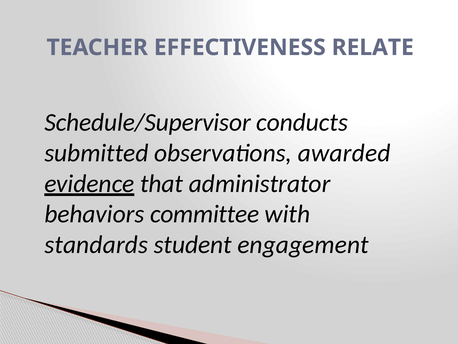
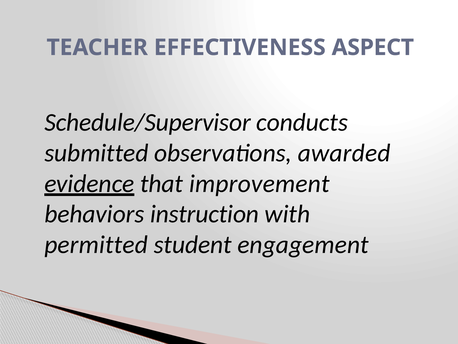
RELATE: RELATE -> ASPECT (373, 47)
administrator: administrator -> improvement (259, 183)
committee: committee -> instruction (205, 214)
standards: standards -> permitted (96, 244)
